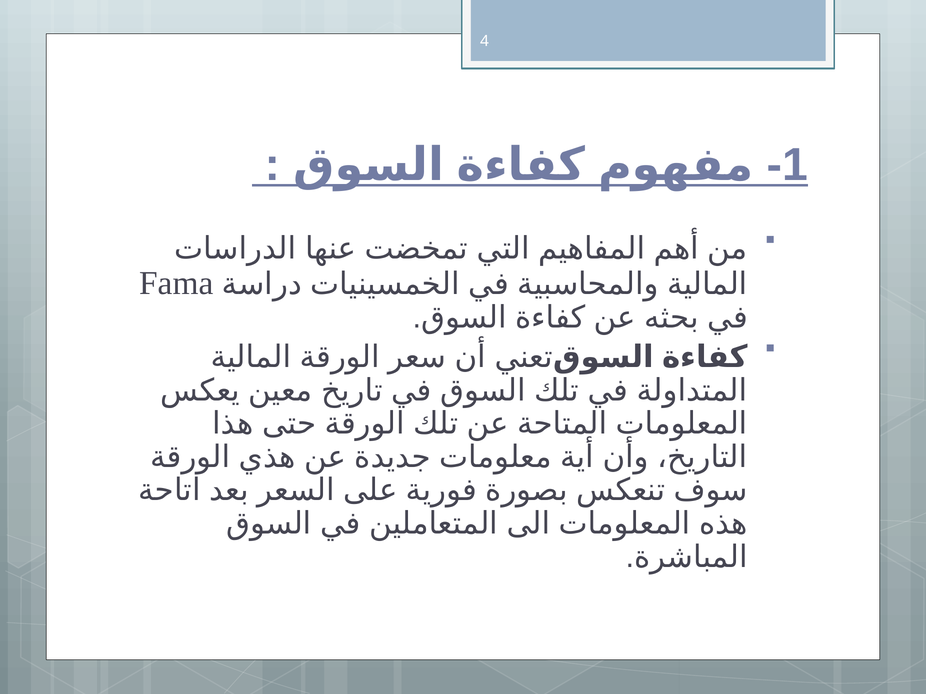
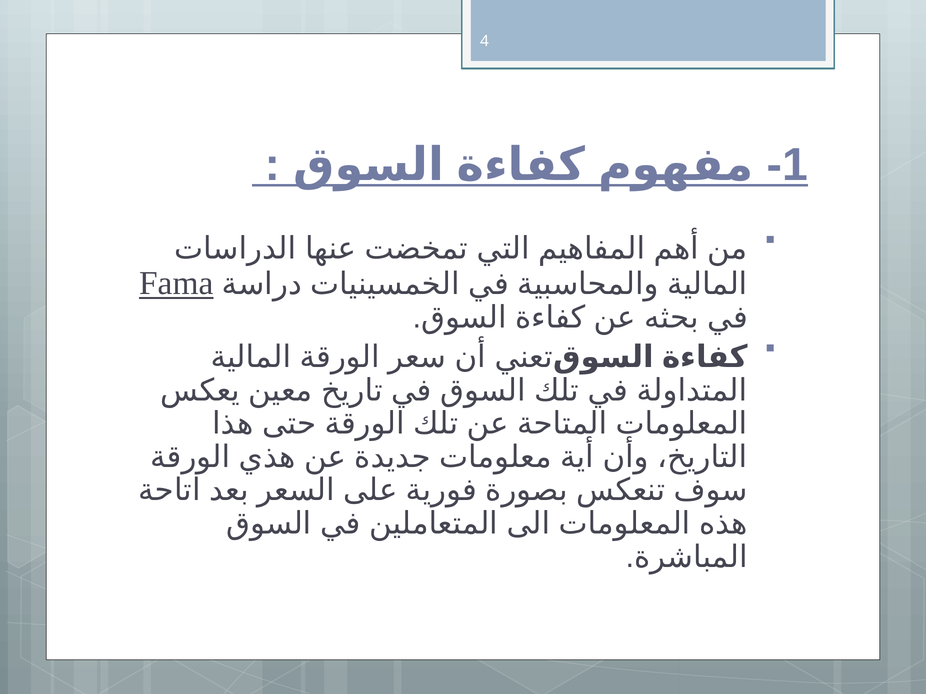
Fama underline: none -> present (176, 284)
